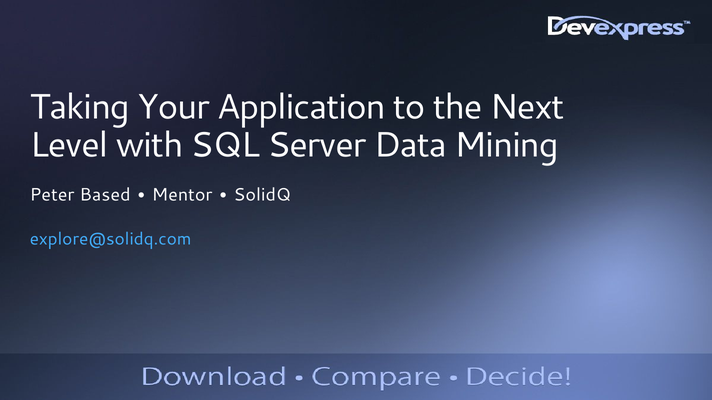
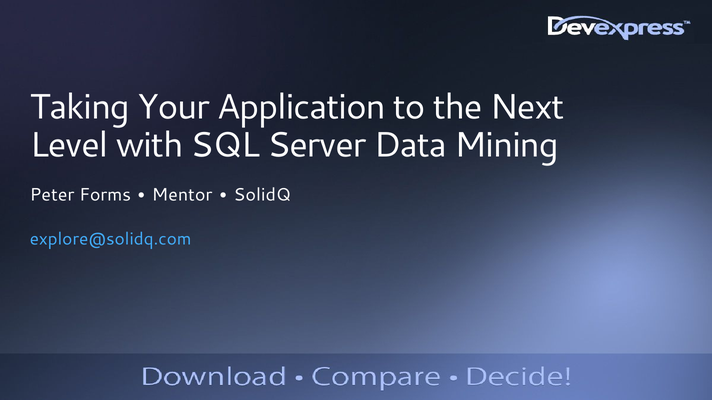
Based: Based -> Forms (105, 195)
